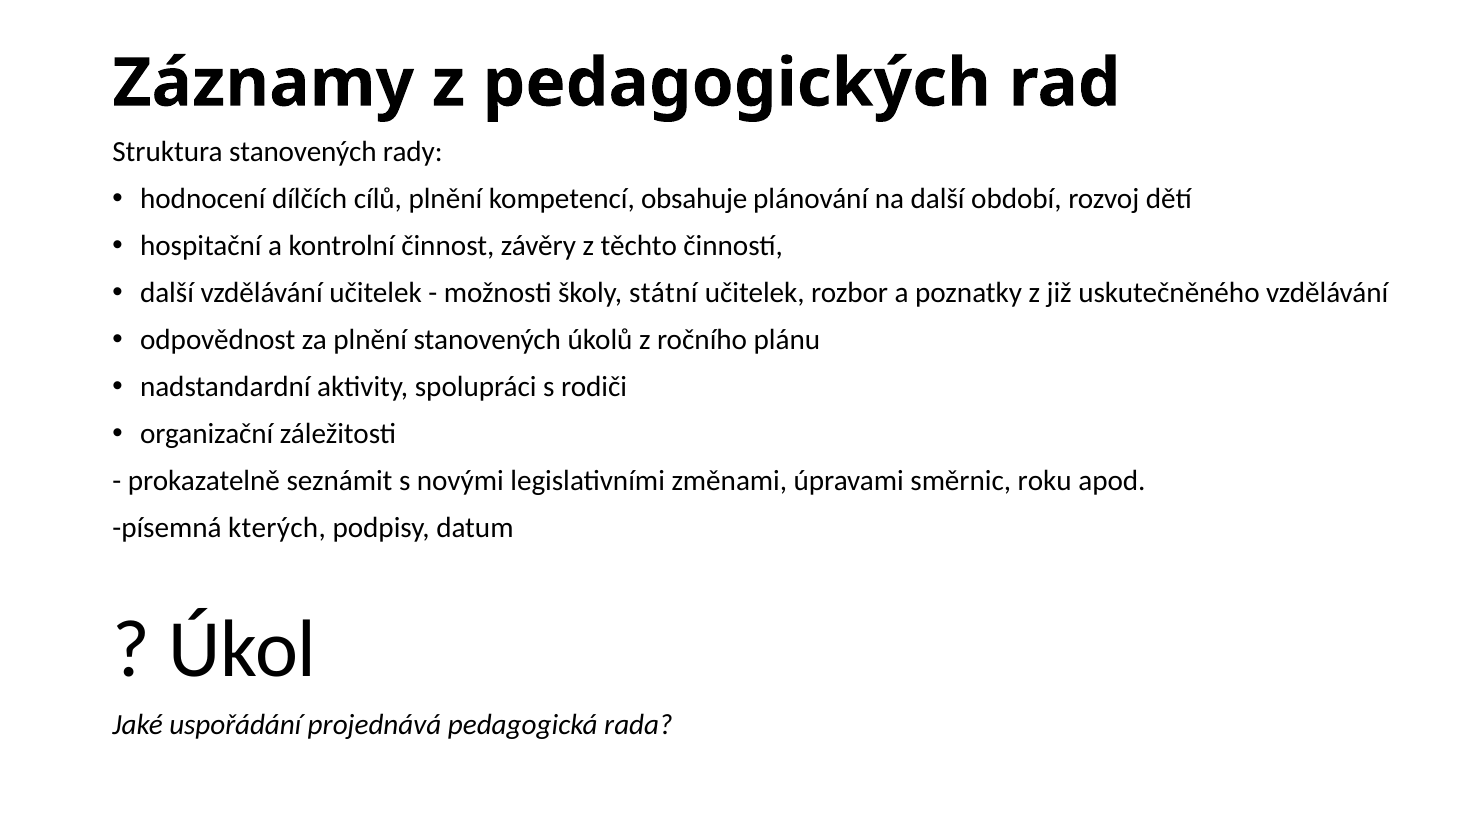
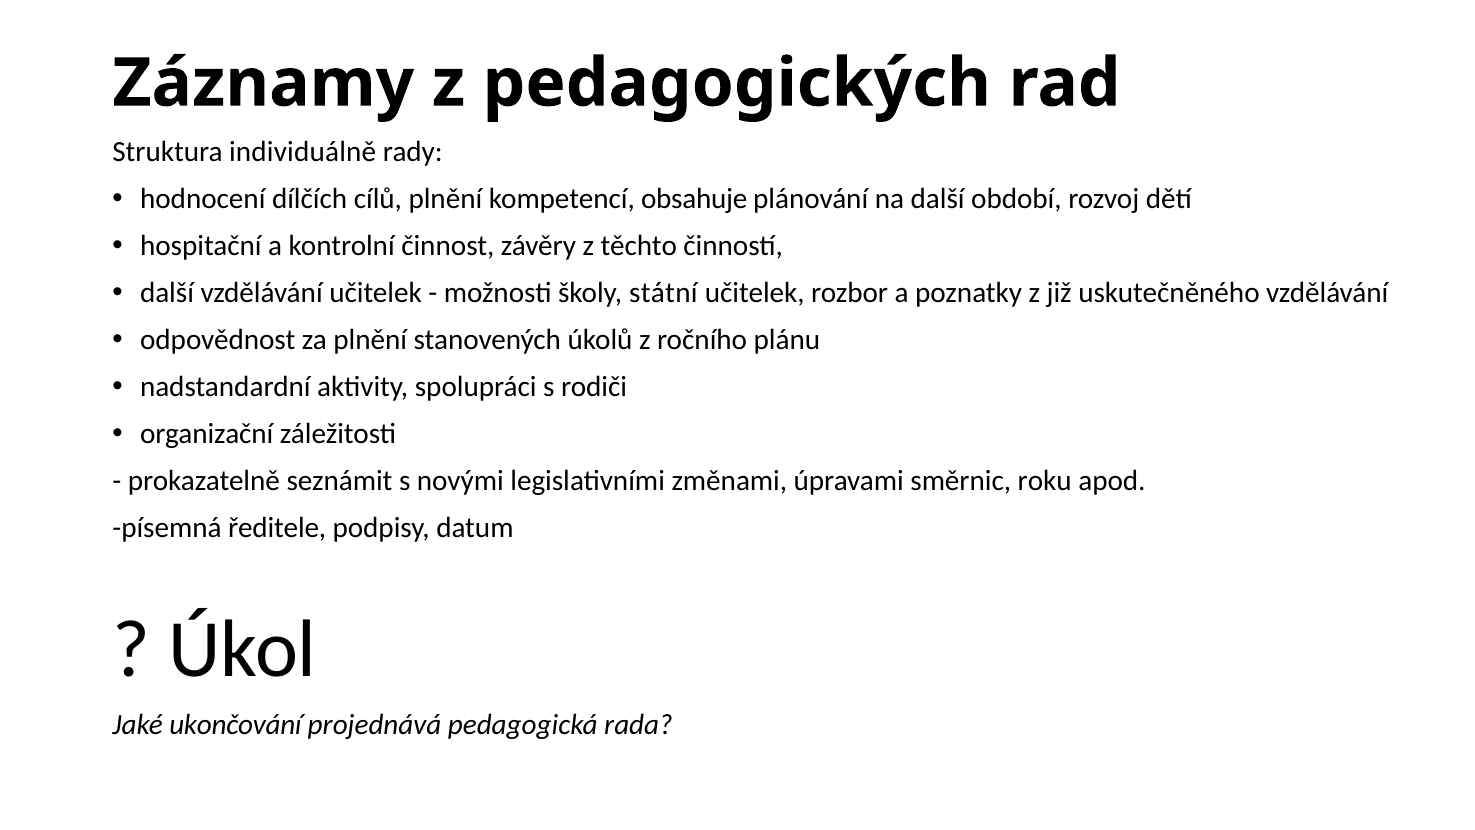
Struktura stanovených: stanovených -> individuálně (303, 152)
kterých: kterých -> ředitele (277, 528)
uspořádání: uspořádání -> ukončování (235, 725)
